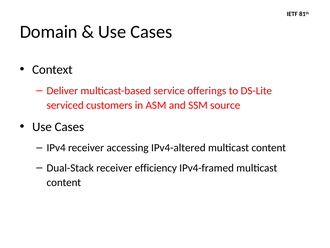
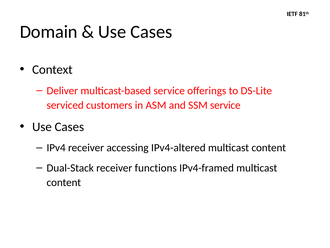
SSM source: source -> service (225, 105)
efficiency: efficiency -> functions (156, 168)
